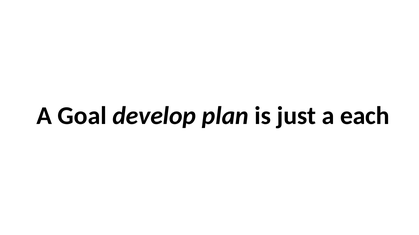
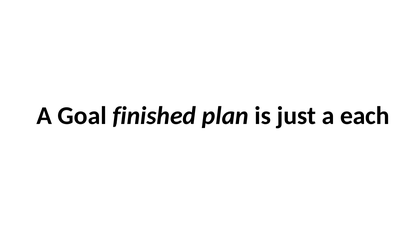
develop: develop -> finished (154, 116)
